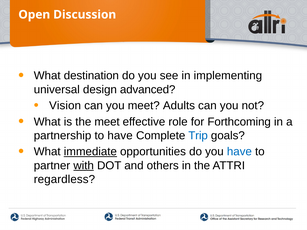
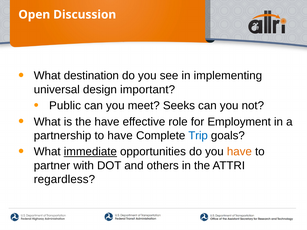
advanced: advanced -> important (148, 90)
Vision: Vision -> Public (65, 106)
Adults: Adults -> Seeks (179, 106)
the meet: meet -> have (107, 122)
Forthcoming: Forthcoming -> Employment (239, 122)
have colour: blue -> orange (239, 152)
with underline: present -> none (84, 166)
